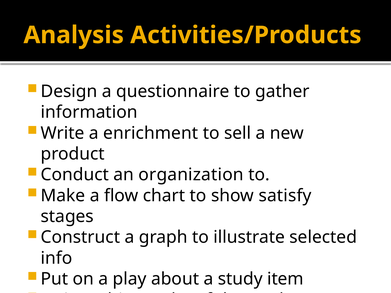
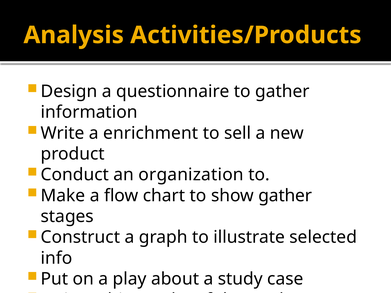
show satisfy: satisfy -> gather (285, 196)
item: item -> case (285, 279)
